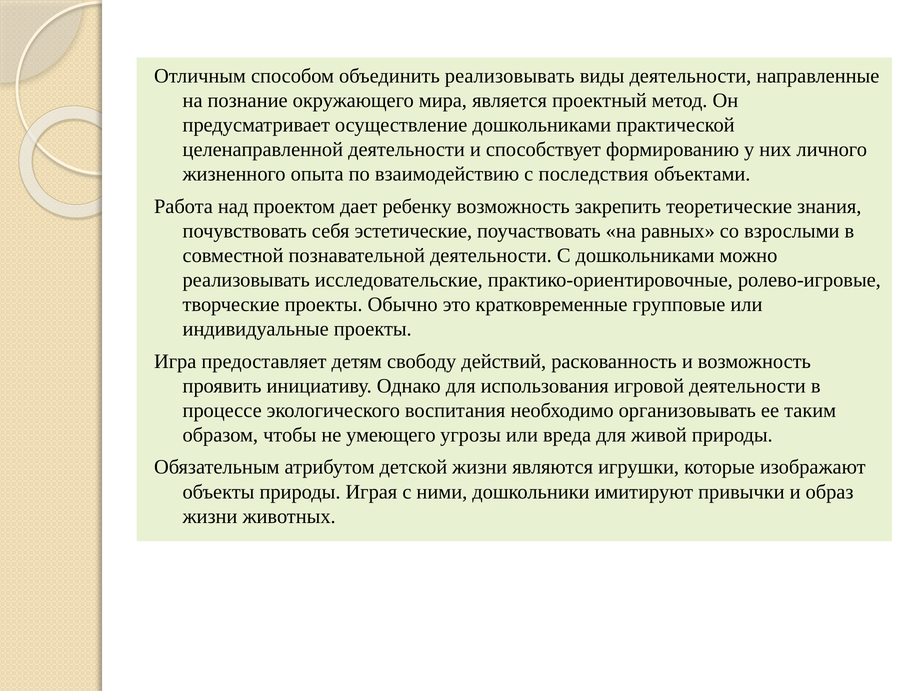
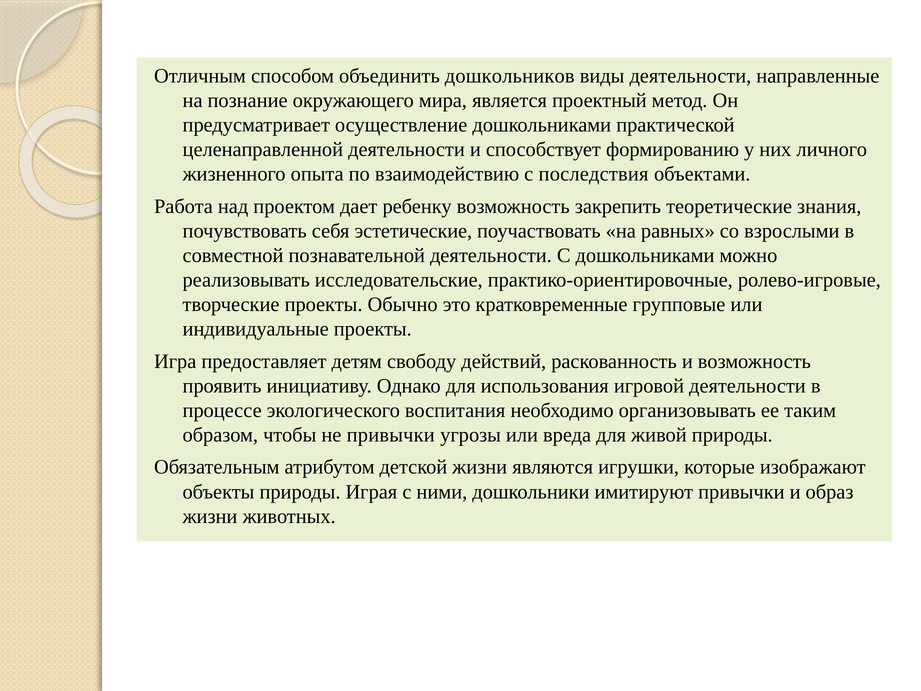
объединить реализовывать: реализовывать -> дошкольников (510, 76)
не умеющего: умеющего -> привычки (391, 435)
